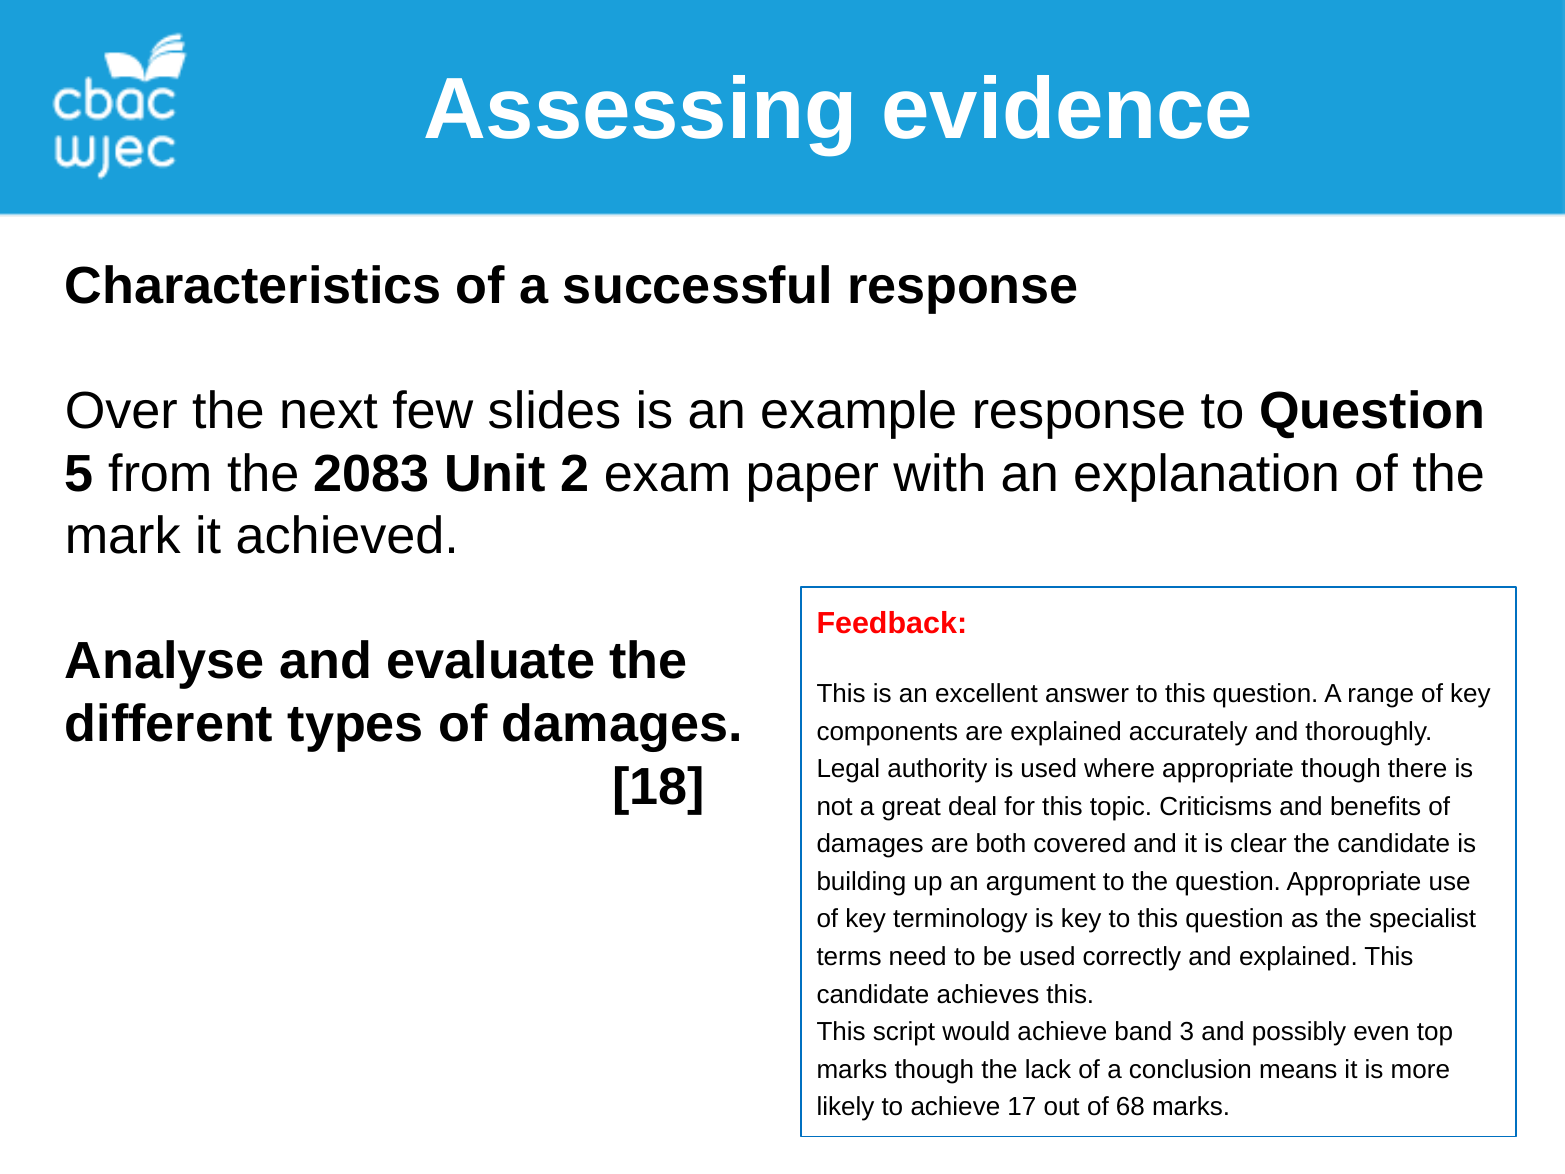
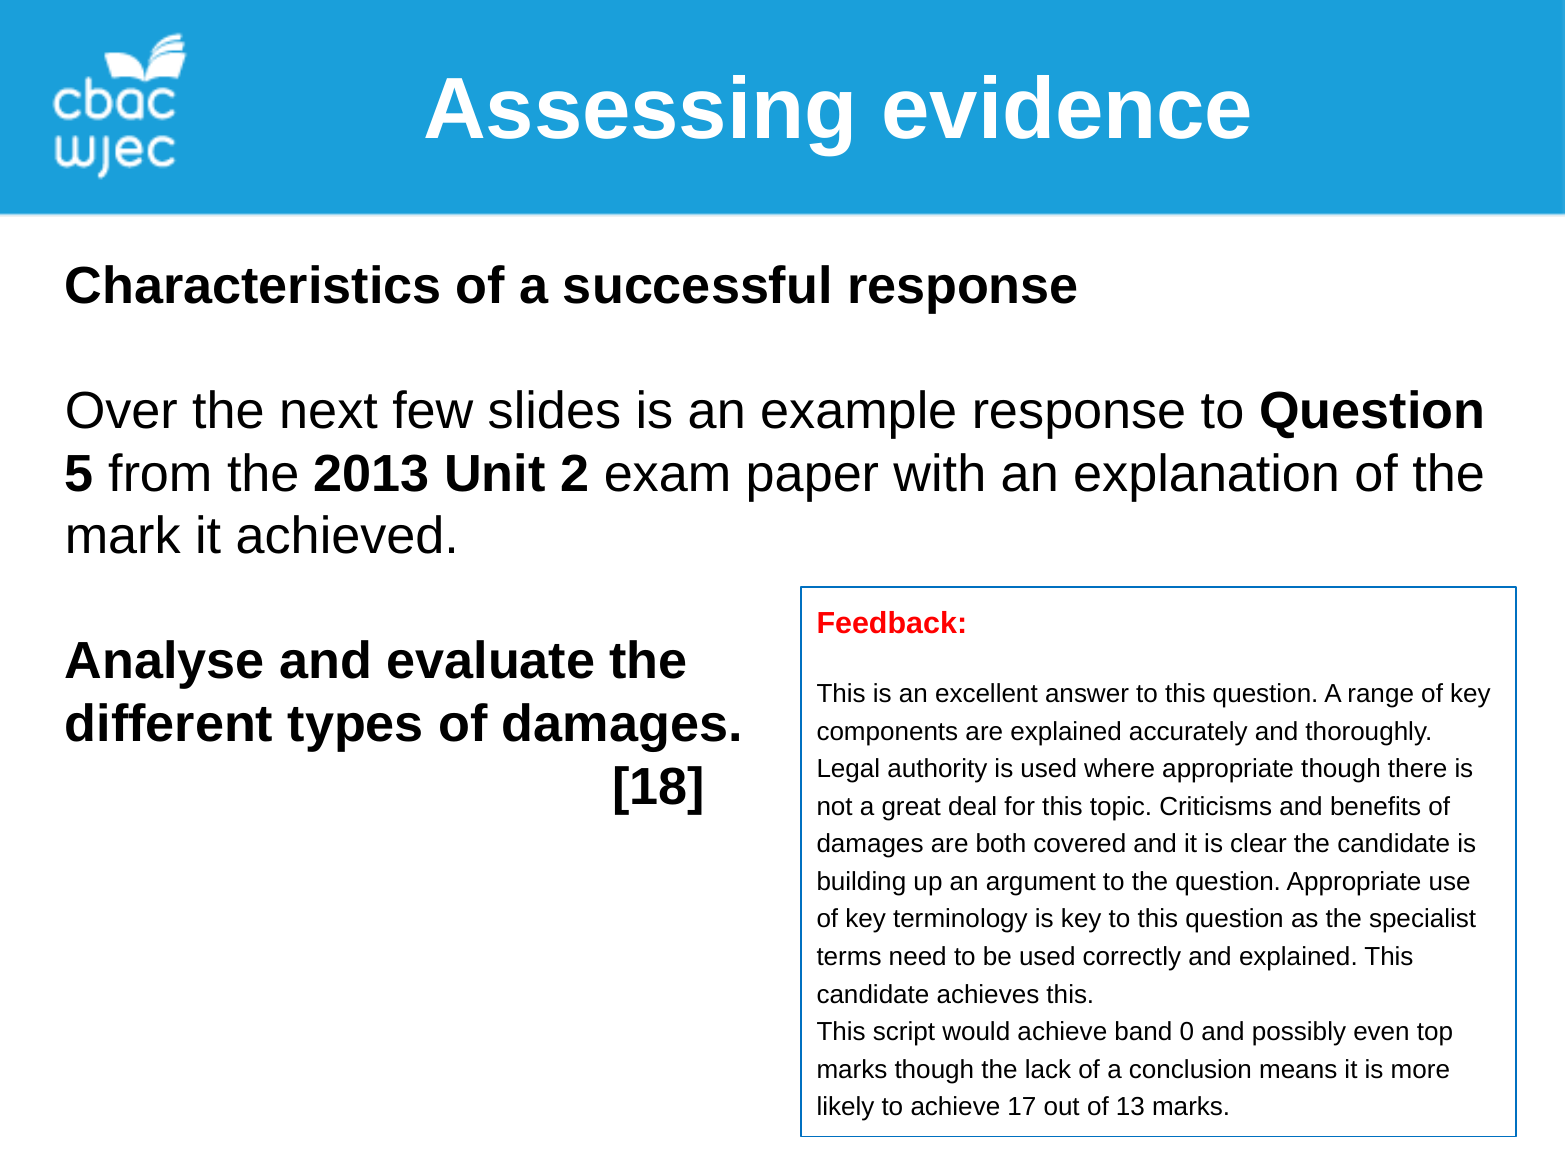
2083: 2083 -> 2013 (372, 474)
3: 3 -> 0 (1187, 1032)
68: 68 -> 13 (1130, 1107)
